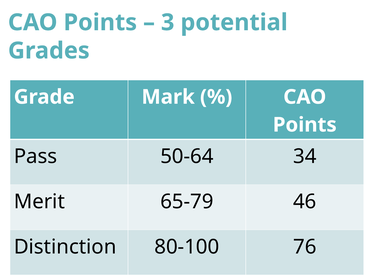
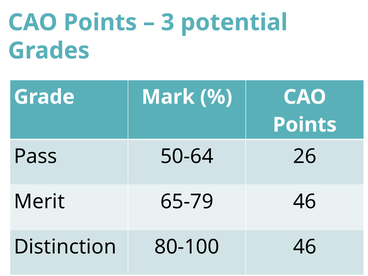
34: 34 -> 26 (305, 156)
80-100 76: 76 -> 46 (305, 247)
